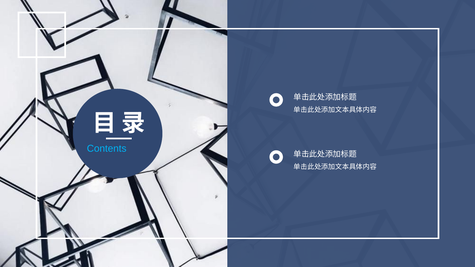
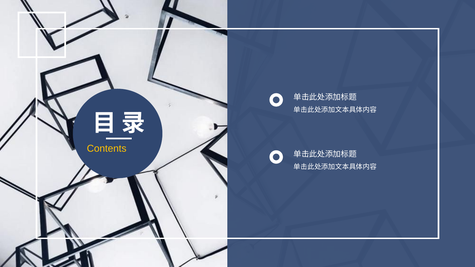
Contents colour: light blue -> yellow (107, 149)
